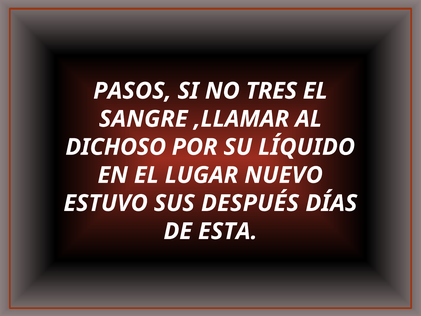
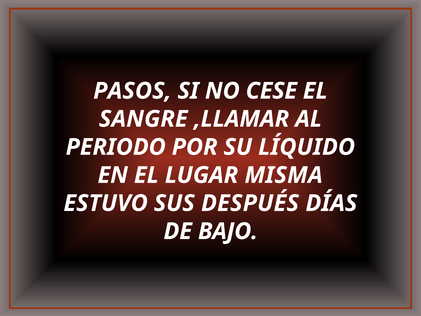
TRES: TRES -> CESE (271, 91)
DICHOSO: DICHOSO -> PERIODO (116, 147)
NUEVO: NUEVO -> MISMA (284, 175)
ESTA: ESTA -> BAJO (228, 231)
